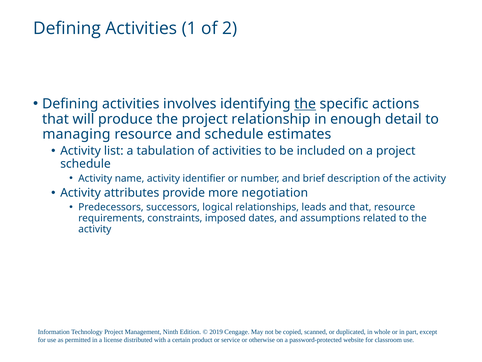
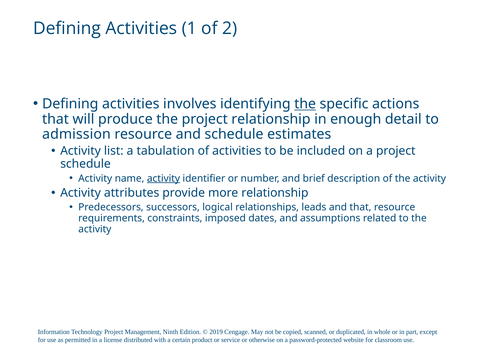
managing: managing -> admission (76, 134)
activity underline: none -> present (163, 178)
more negotiation: negotiation -> relationship (275, 193)
